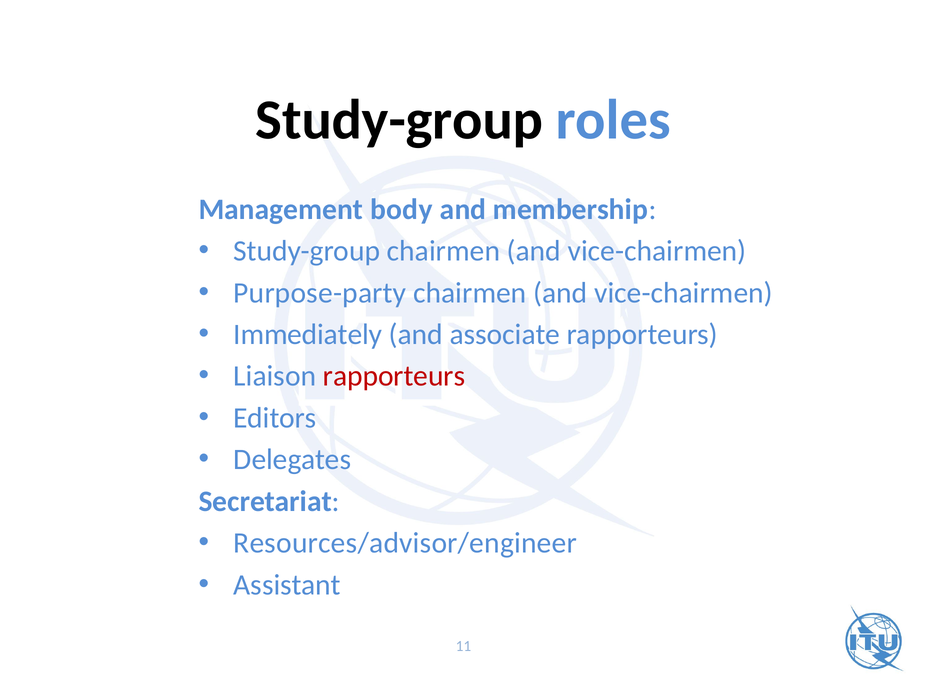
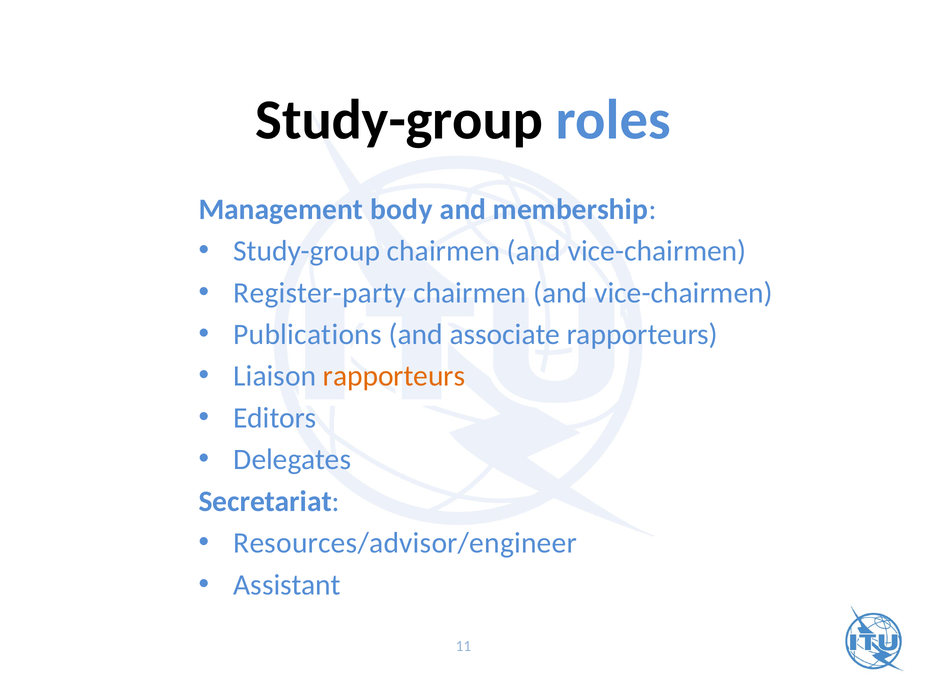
Purpose-party: Purpose-party -> Register-party (320, 292)
Immediately: Immediately -> Publications (308, 334)
rapporteurs colour: red -> orange (394, 376)
